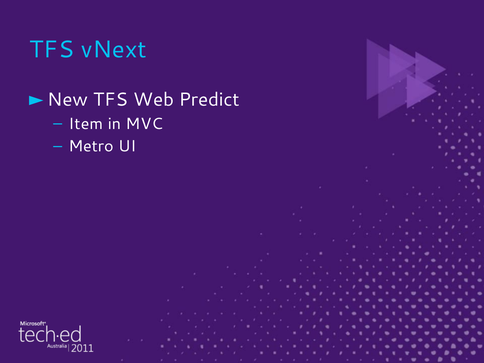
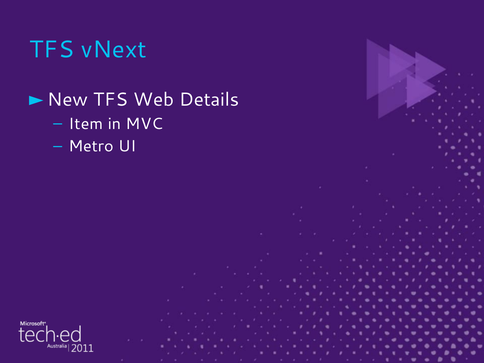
Predict: Predict -> Details (209, 100)
